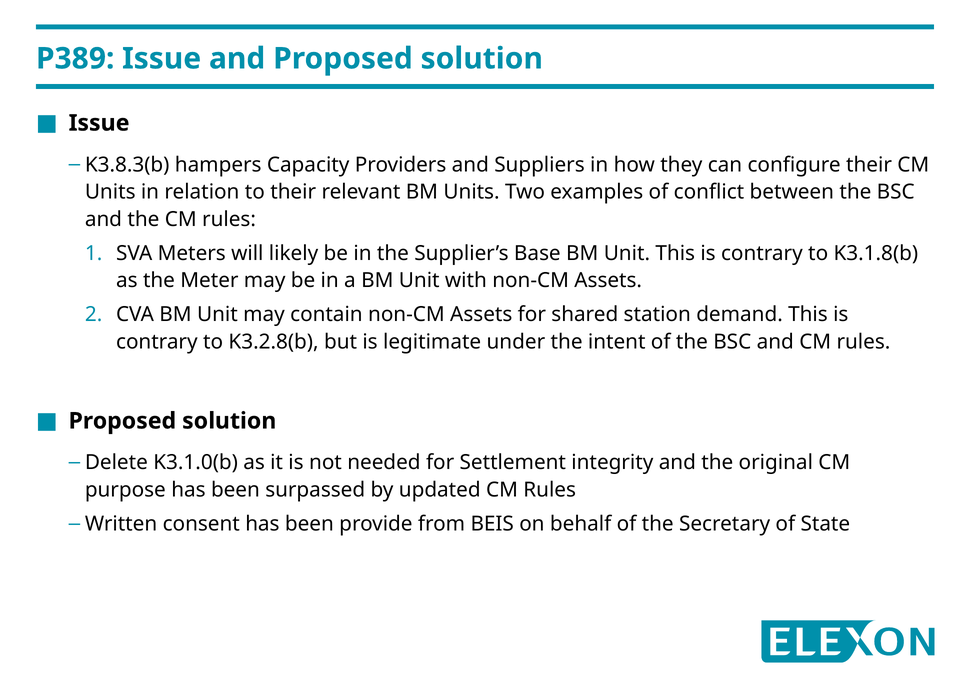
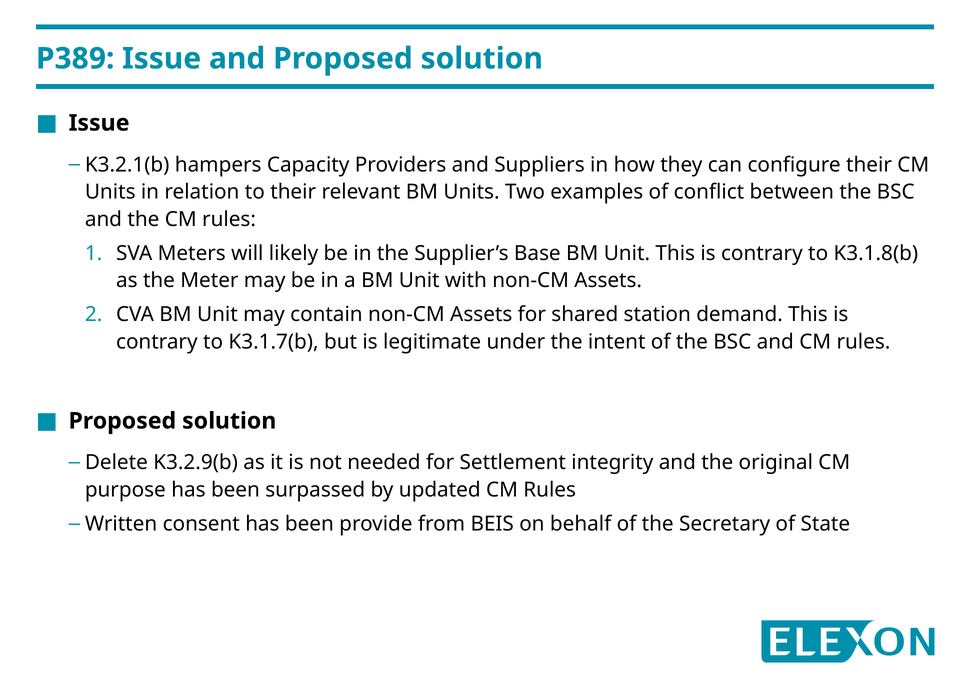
K3.8.3(b: K3.8.3(b -> K3.2.1(b (127, 165)
K3.2.8(b: K3.2.8(b -> K3.1.7(b (274, 342)
K3.1.0(b: K3.1.0(b -> K3.2.9(b (196, 463)
